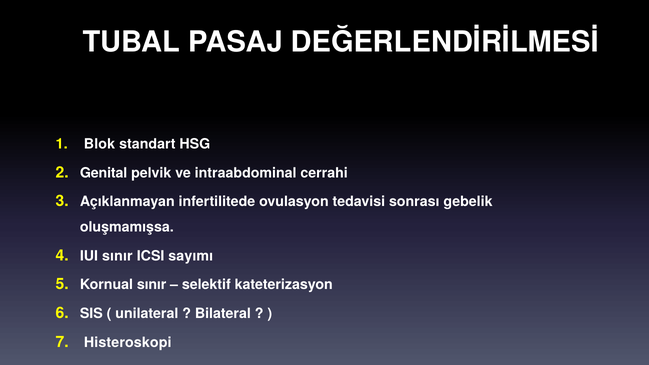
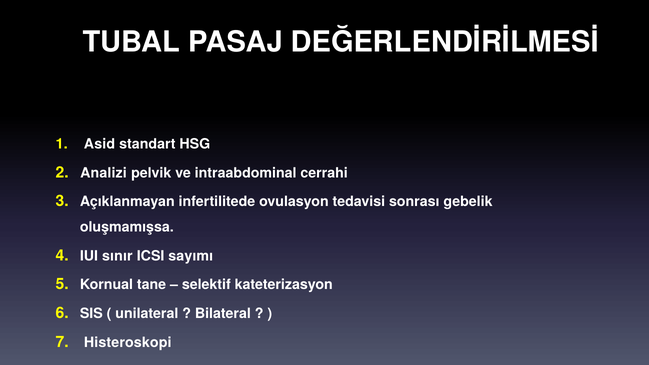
Blok: Blok -> Asid (99, 144)
Genital: Genital -> Analizi (103, 173)
Kornual sınır: sınır -> tane (152, 285)
